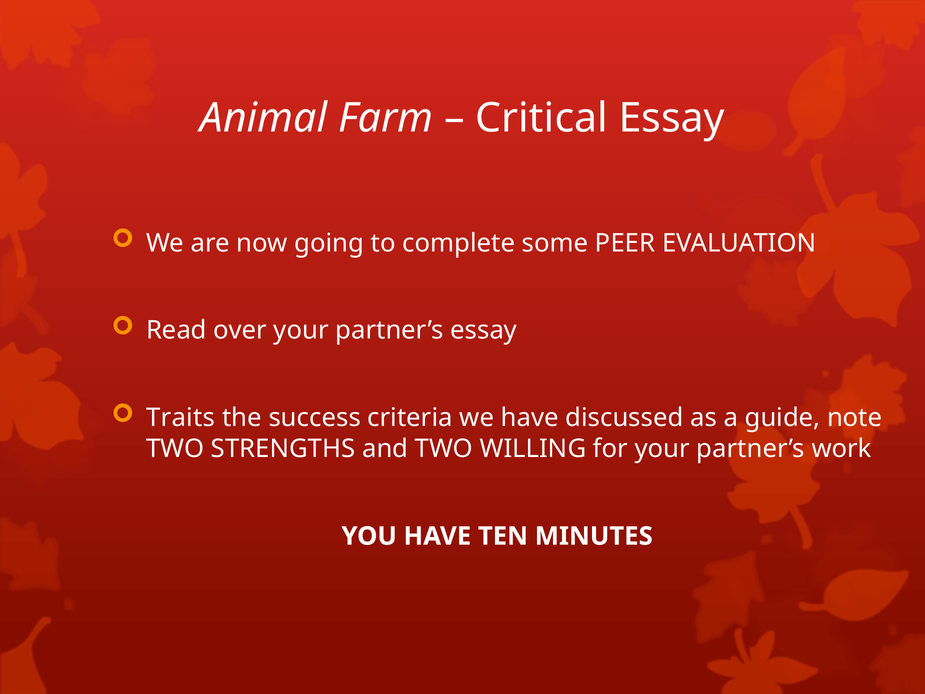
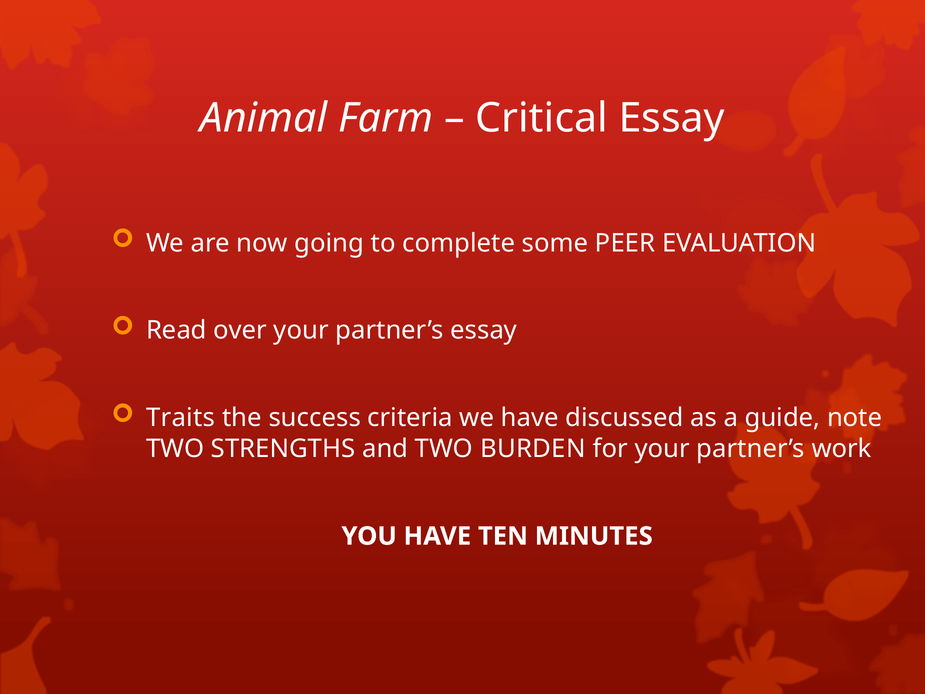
WILLING: WILLING -> BURDEN (533, 449)
